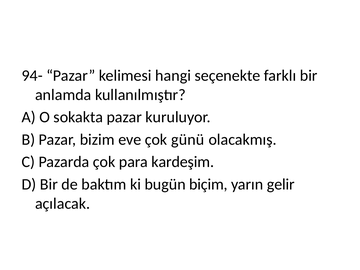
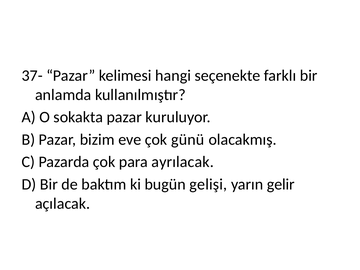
94-: 94- -> 37- (32, 76)
kardeşim: kardeşim -> ayrılacak (183, 162)
biçim: biçim -> gelişi (208, 184)
